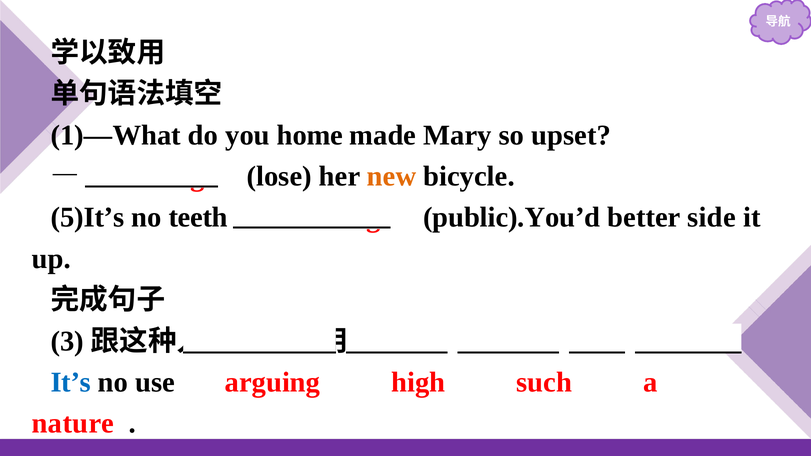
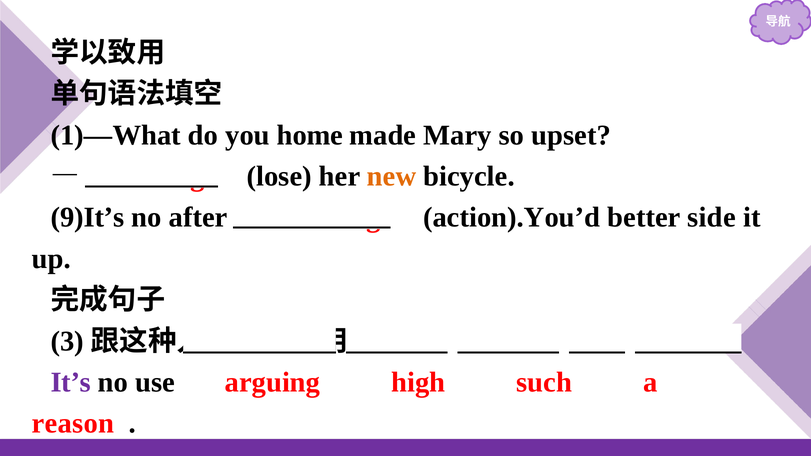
5)It’s: 5)It’s -> 9)It’s (88, 218)
teeth: teeth -> after (198, 218)
public).You’d: public).You’d -> action).You’d (512, 218)
It’s colour: blue -> purple (71, 382)
nature: nature -> reason (73, 424)
